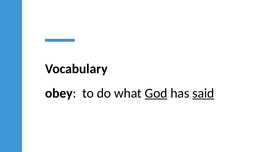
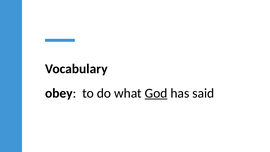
said underline: present -> none (203, 93)
